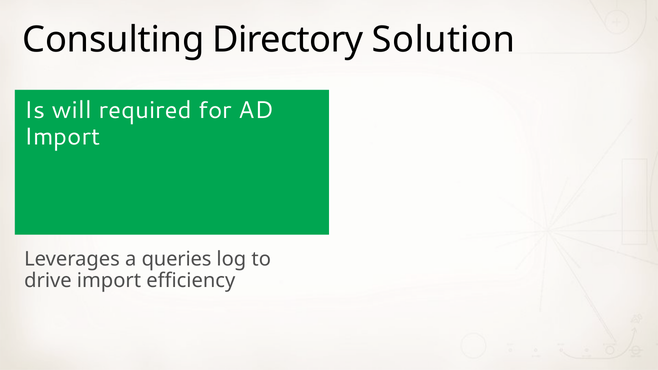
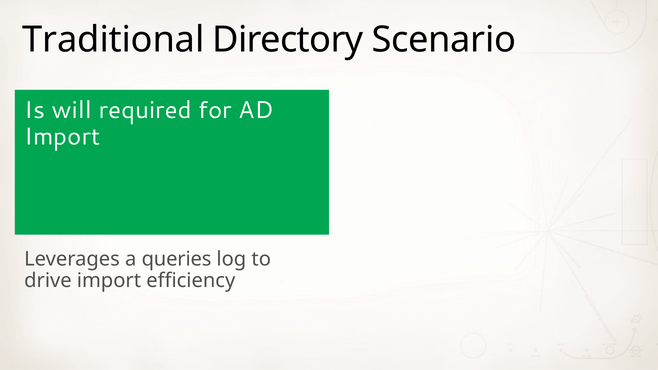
Consulting: Consulting -> Traditional (113, 40)
Solution: Solution -> Scenario (444, 40)
